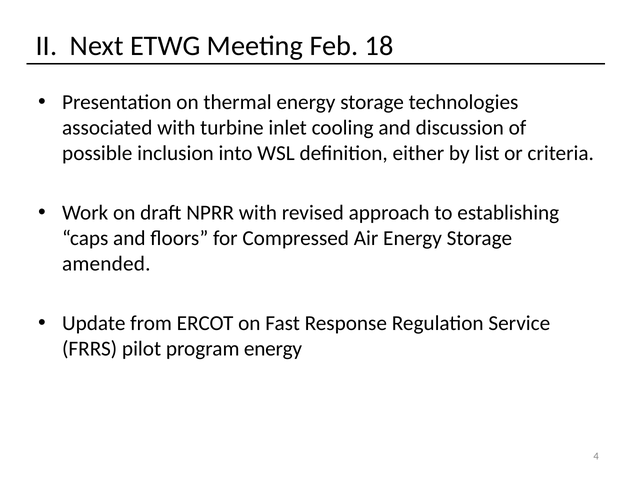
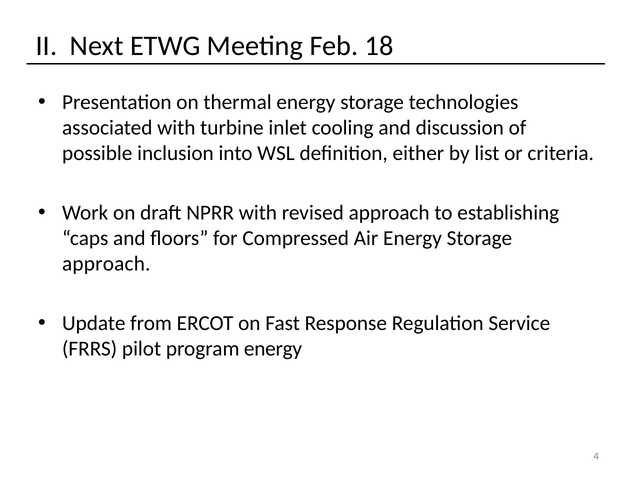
amended: amended -> approach (106, 264)
